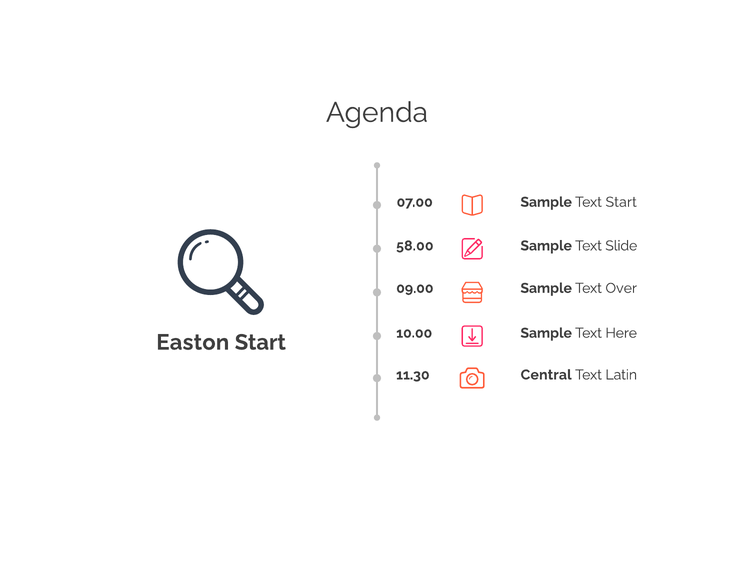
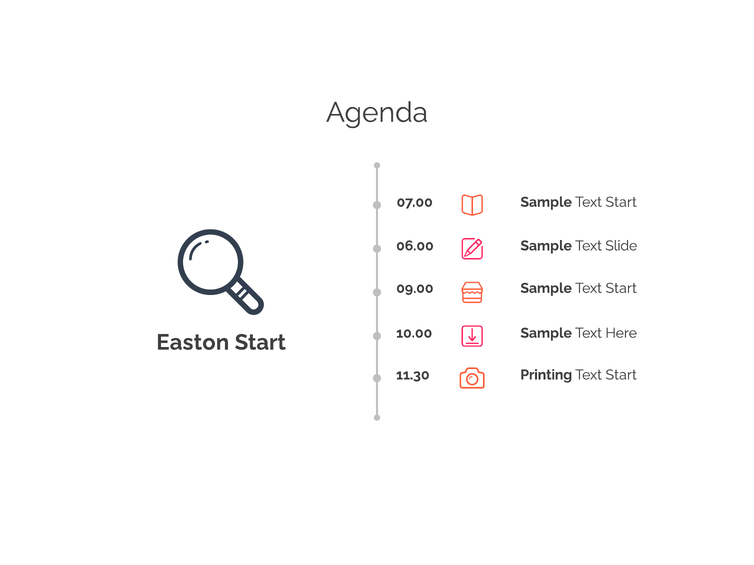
58.00: 58.00 -> 06.00 (415, 246)
Over: Over -> Start (621, 288)
Central: Central -> Printing (546, 375)
Latin: Latin -> Start (621, 375)
